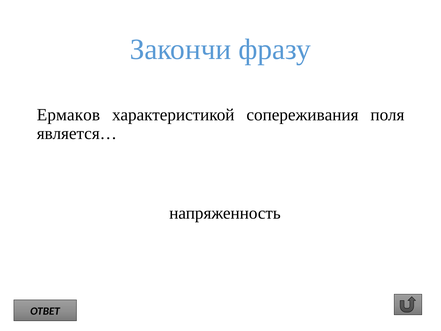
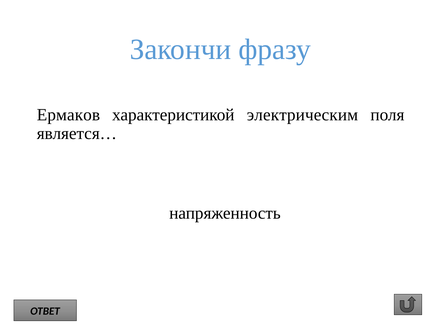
сопереживания: сопереживания -> электрическим (302, 115)
